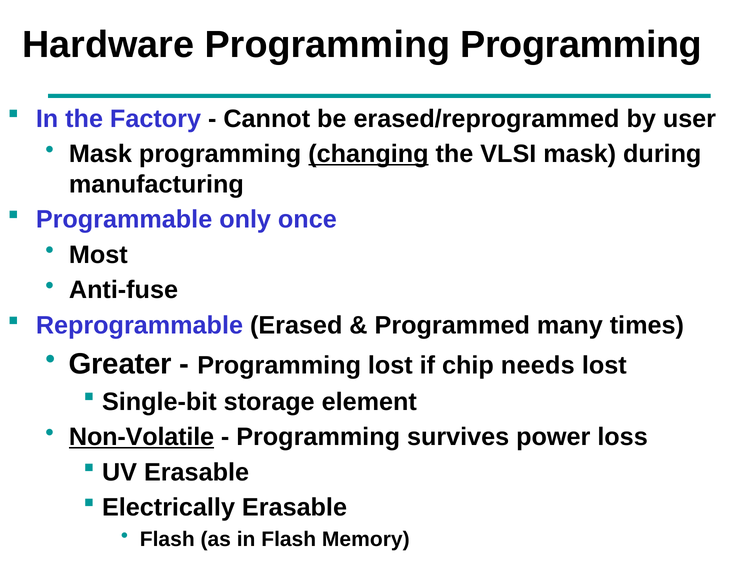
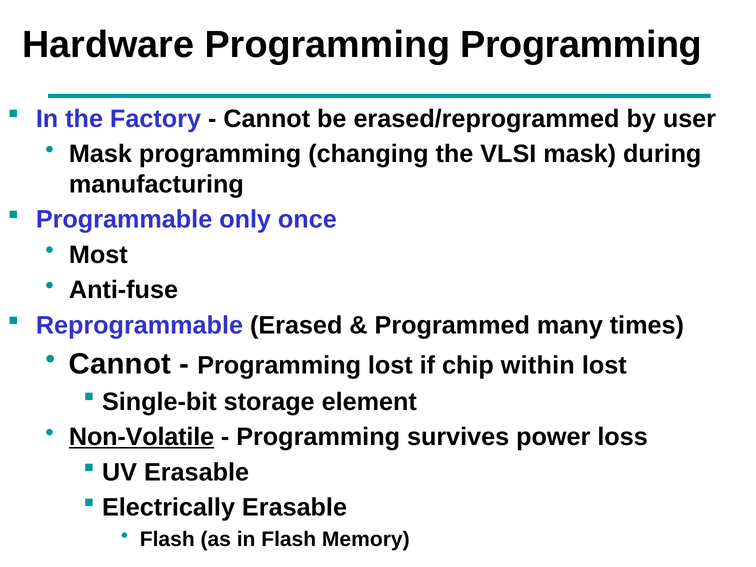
changing underline: present -> none (368, 154)
Greater: Greater -> Cannot (120, 364)
needs: needs -> within (538, 366)
